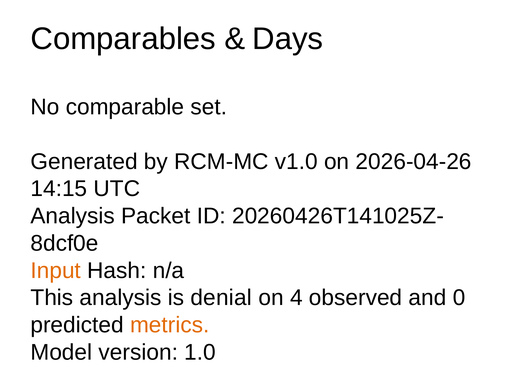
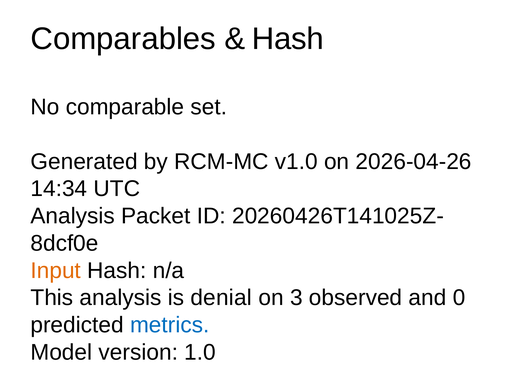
Days: Days -> Hash (288, 39)
14:15: 14:15 -> 14:34 (59, 189)
4: 4 -> 3 (296, 297)
metrics colour: orange -> blue (170, 325)
